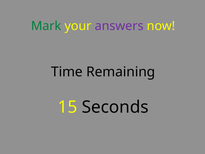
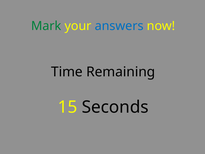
answers colour: purple -> blue (119, 26)
